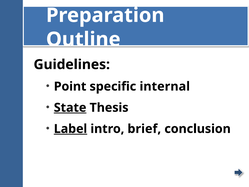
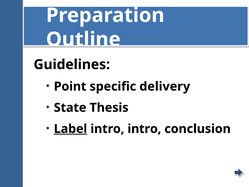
internal: internal -> delivery (165, 86)
State underline: present -> none (70, 108)
intro brief: brief -> intro (144, 129)
